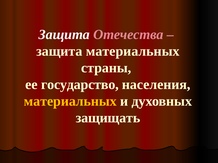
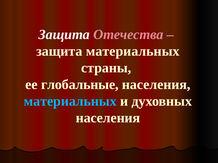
государство: государство -> глобальные (80, 85)
материальных colour: yellow -> light blue (70, 101)
защищать: защищать -> населения (108, 118)
